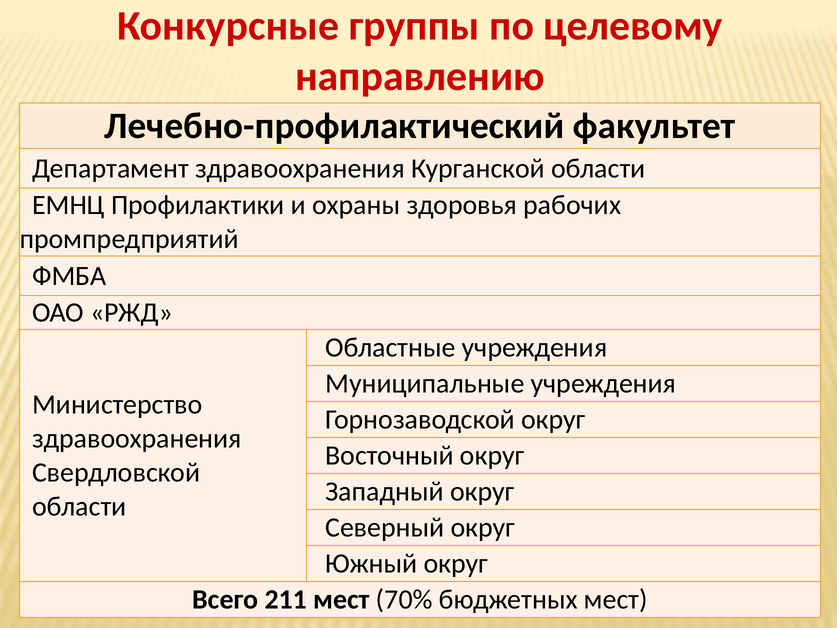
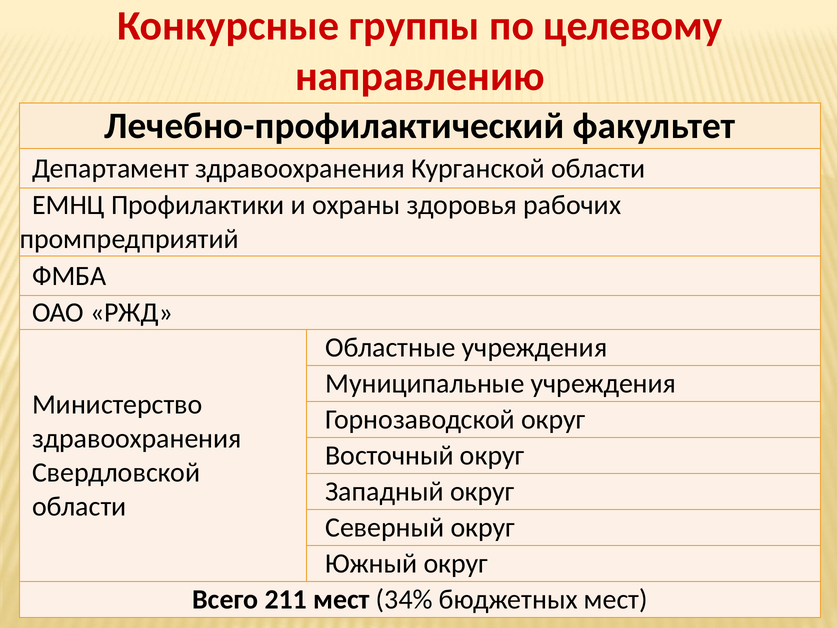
70%: 70% -> 34% (404, 599)
